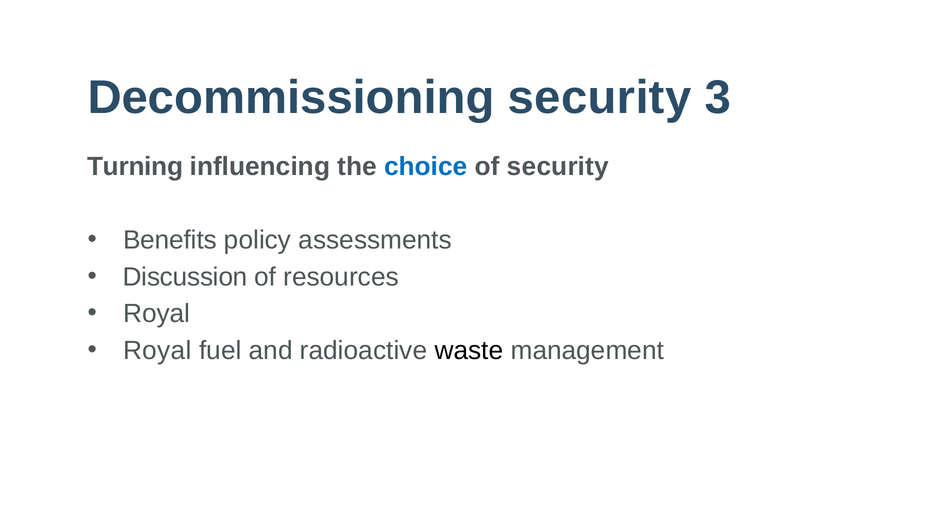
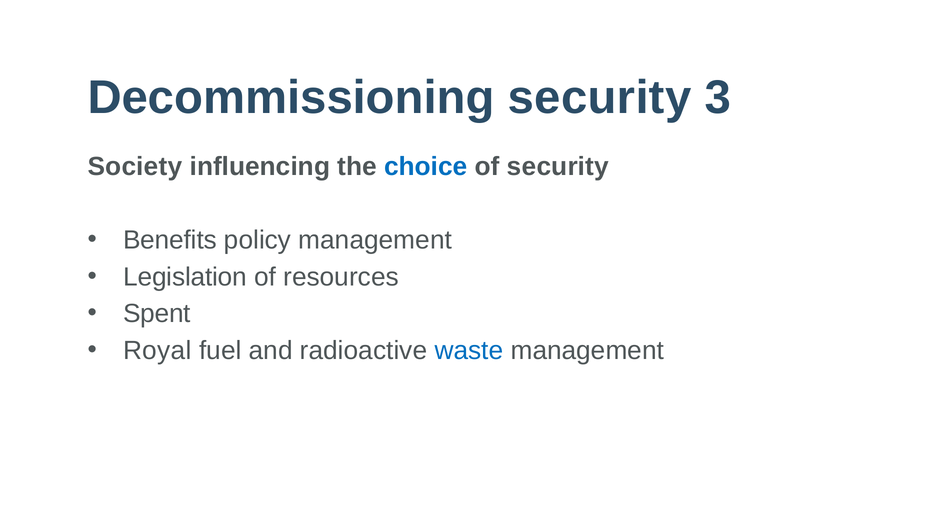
Turning: Turning -> Society (135, 167)
policy assessments: assessments -> management (375, 240)
Discussion: Discussion -> Legislation (185, 277)
Royal: Royal -> Spent (157, 314)
waste colour: black -> blue (469, 351)
